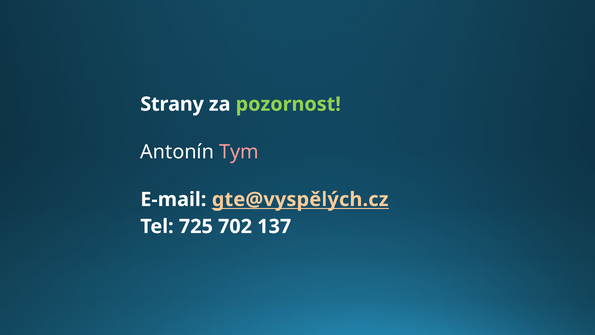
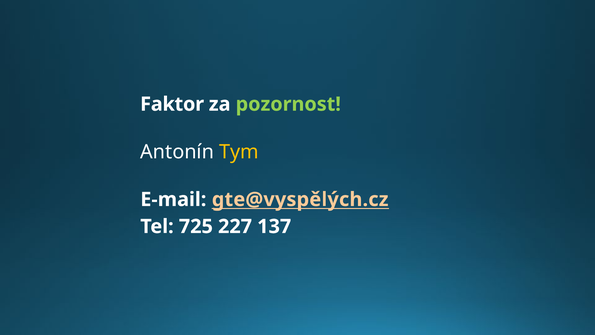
Strany: Strany -> Faktor (172, 104)
Tym colour: pink -> yellow (239, 152)
702: 702 -> 227 (235, 226)
